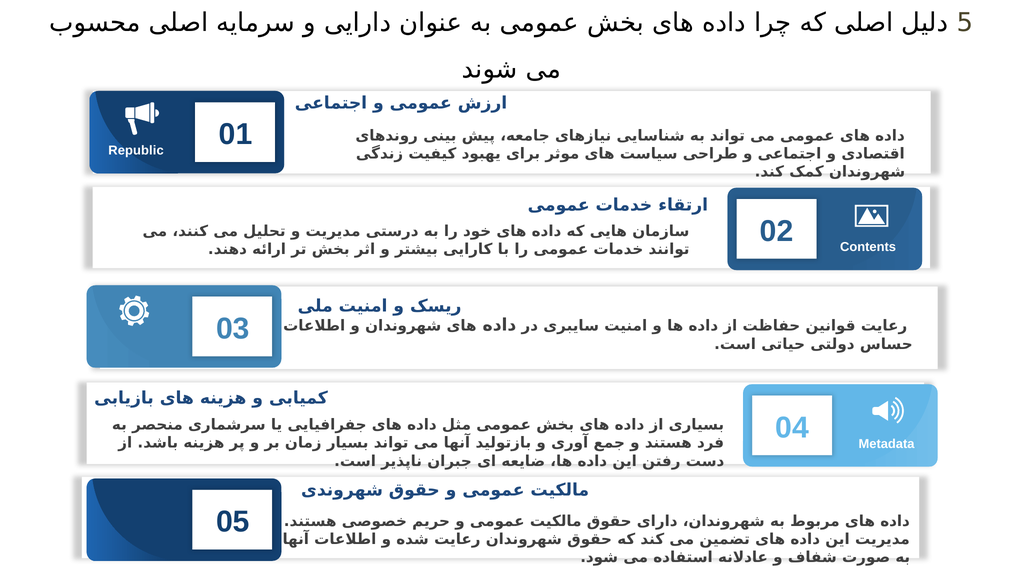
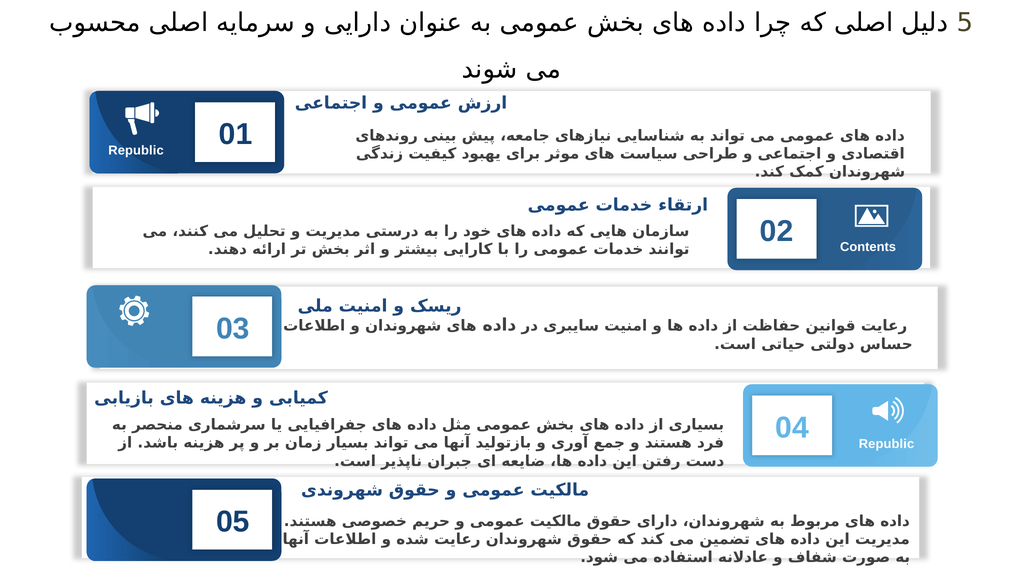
Metadata: Metadata -> Republic (886, 444)
